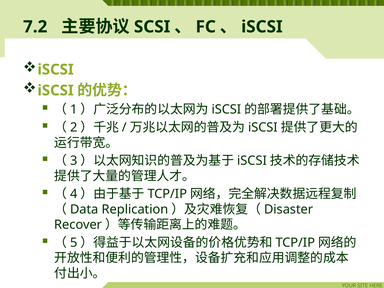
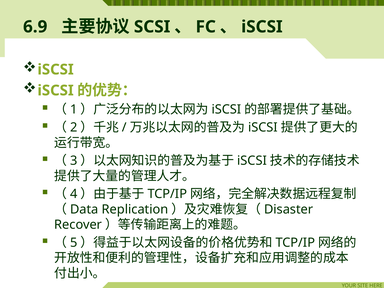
7.2: 7.2 -> 6.9 (35, 27)
